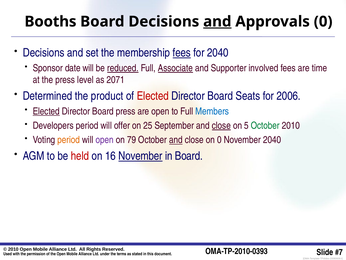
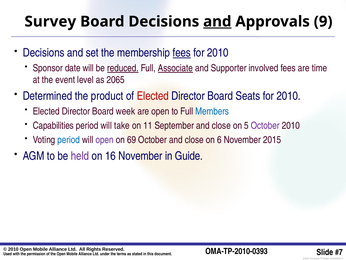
Booths: Booths -> Survey (50, 22)
Approvals 0: 0 -> 9 (323, 22)
2040: 2040 -> 2010 (218, 53)
the press: press -> event (65, 80)
2071: 2071 -> 2065 (116, 80)
Seats for 2006: 2006 -> 2010 (289, 96)
Elected underline: present -> none (46, 111)
Board press: press -> week (126, 111)
Developers: Developers -> Capabilities (53, 125)
offer: offer -> take (122, 125)
25: 25 -> 11 (148, 125)
close underline: present -> none (221, 125)
October colour: green -> purple (265, 125)
period colour: orange -> blue (69, 140)
79: 79 -> 69 (132, 140)
and underline: present -> none (176, 140)
on 0: 0 -> 6 (219, 140)
November 2040: 2040 -> 2015 (272, 140)
held colour: red -> purple (80, 156)
November underline: present -> none (140, 156)
in Board: Board -> Guide (189, 156)
